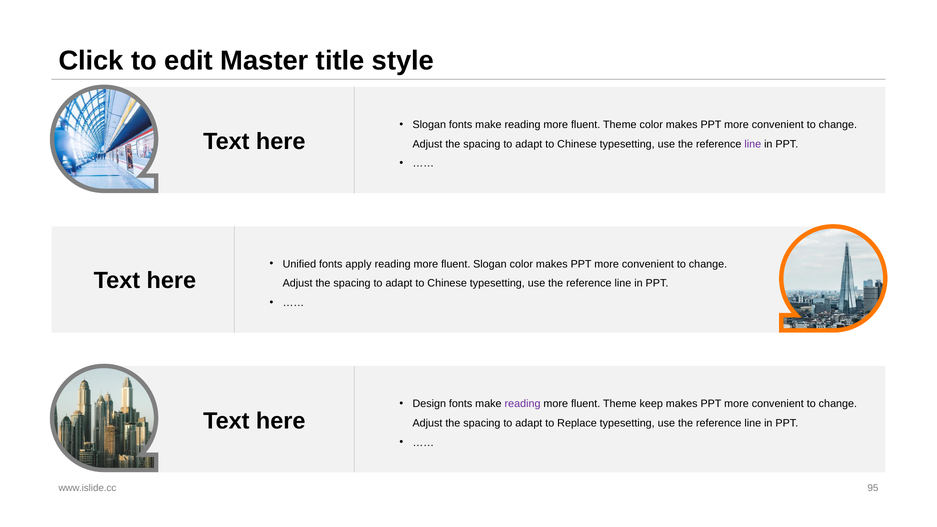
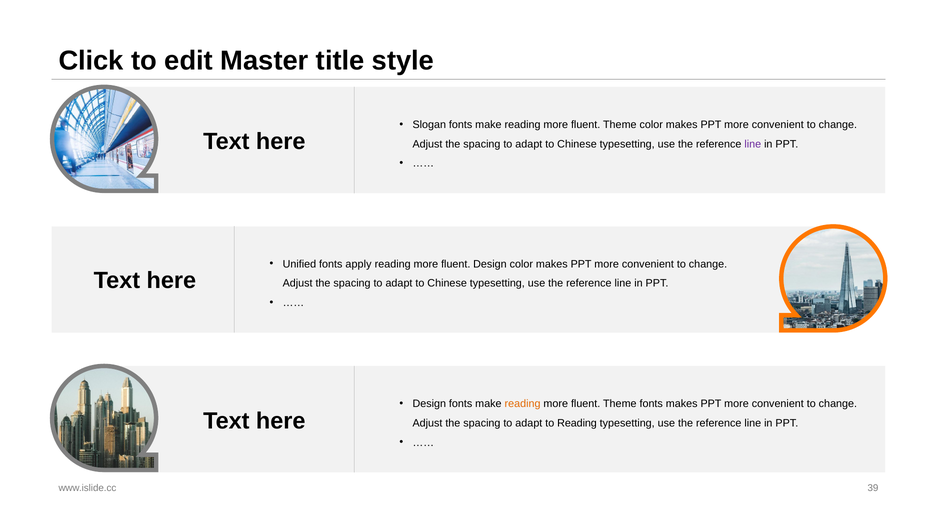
fluent Slogan: Slogan -> Design (490, 264)
reading colour: purple -> orange (523, 404)
Theme keep: keep -> fonts (651, 404)
to Replace: Replace -> Reading (577, 423)
95: 95 -> 39 (873, 488)
